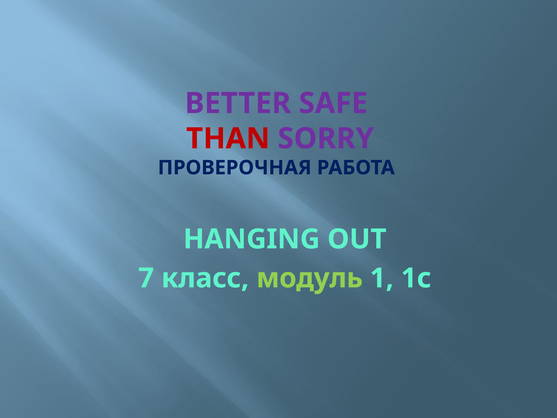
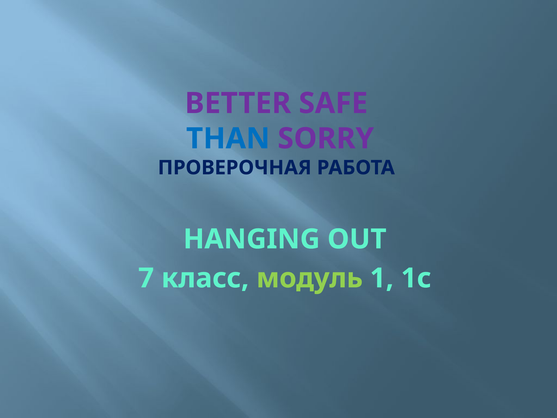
THAN colour: red -> blue (228, 139)
